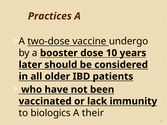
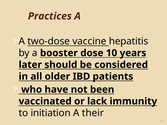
undergo: undergo -> hepatitis (129, 41)
biologics: biologics -> initiation (51, 113)
